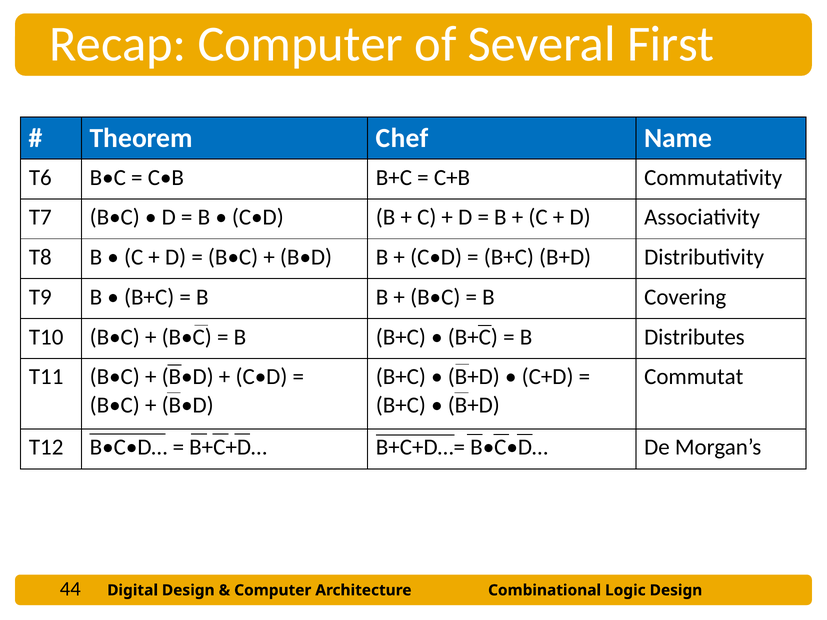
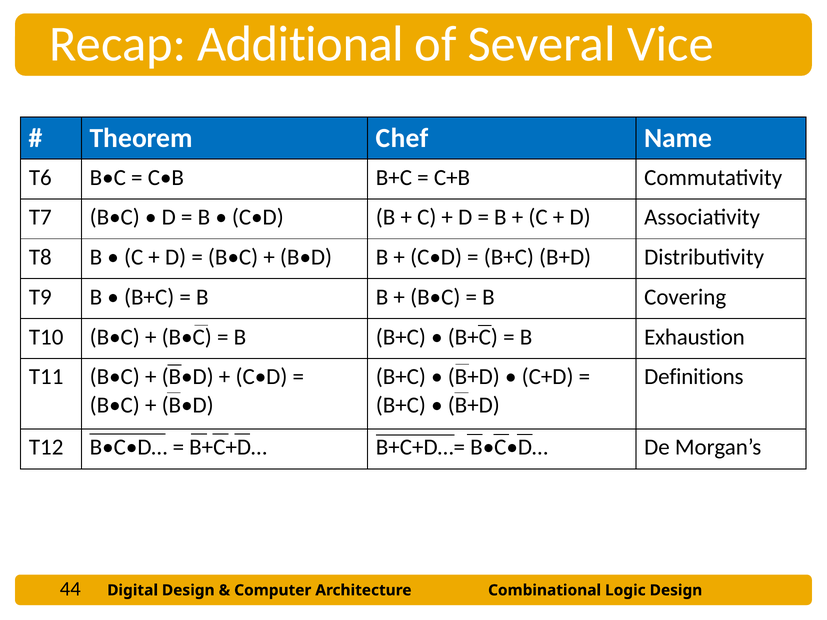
Recap Computer: Computer -> Additional (301, 44)
First: First -> Vice (670, 44)
Distributes: Distributes -> Exhaustion (694, 337)
Commutat: Commutat -> Definitions (694, 377)
